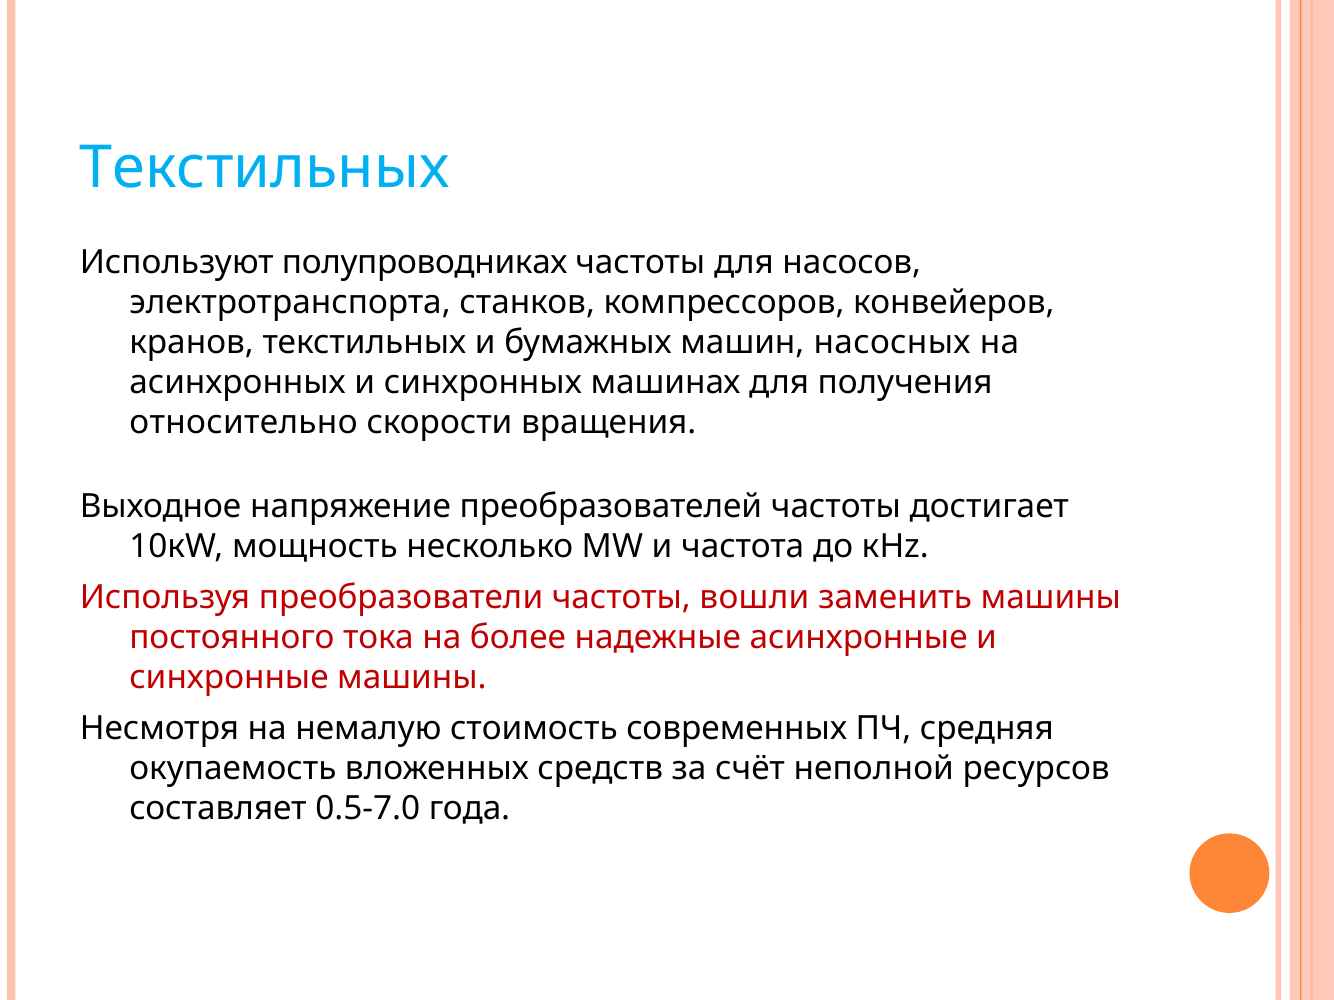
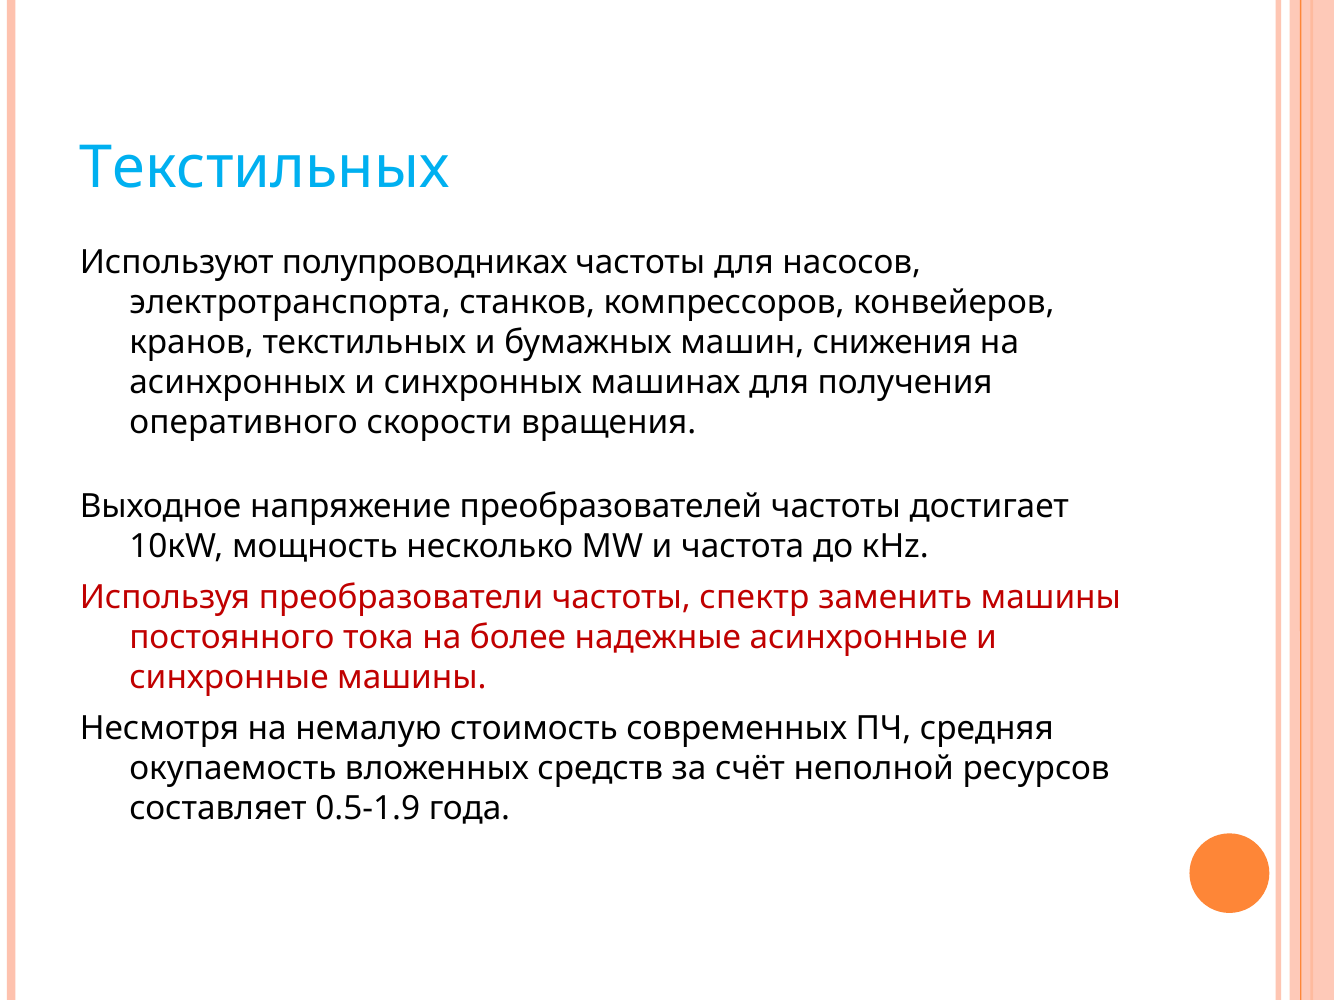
насосных: насосных -> снижения (892, 342)
относительно: относительно -> оперативного (244, 422)
вошли: вошли -> спектр (754, 598)
0.5-7.0: 0.5-7.0 -> 0.5-1.9 (368, 809)
